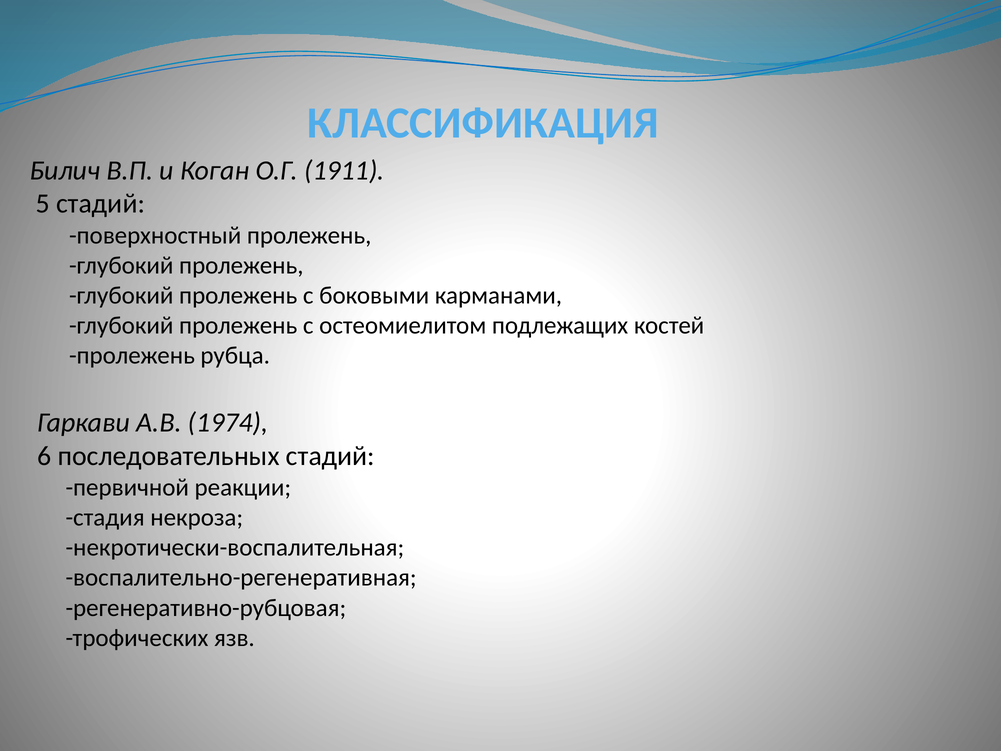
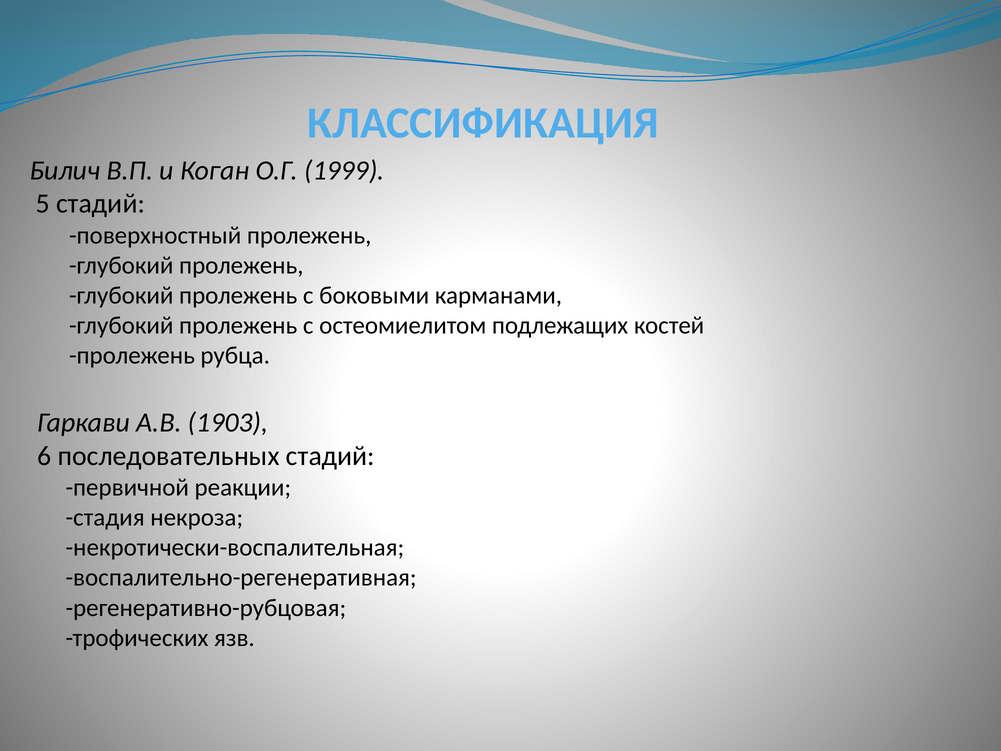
1911: 1911 -> 1999 (344, 170)
1974: 1974 -> 1903 (228, 423)
